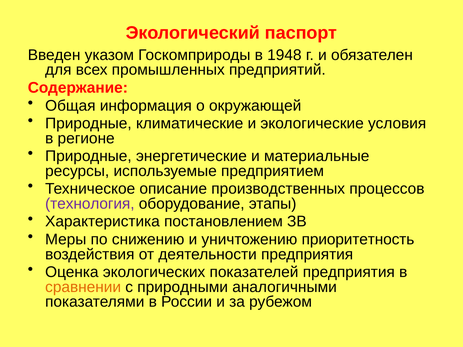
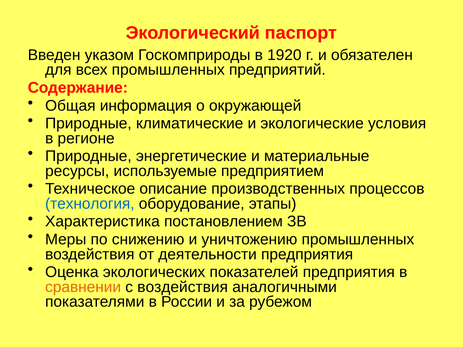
1948: 1948 -> 1920 (284, 55)
технология colour: purple -> blue (90, 204)
уничтожению приоритетность: приоритетность -> промышленных (358, 240)
с природными: природными -> воздействия (183, 287)
